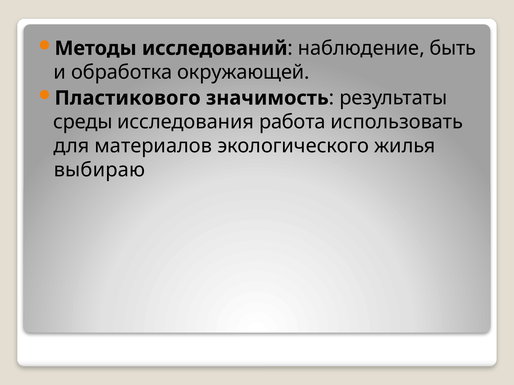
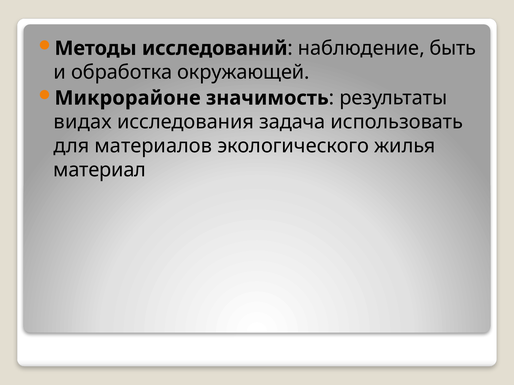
Пластикового: Пластикового -> Микрорайоне (128, 98)
среды: среды -> видах (83, 122)
работа: работа -> задача (292, 122)
выбираю: выбираю -> материал (100, 170)
